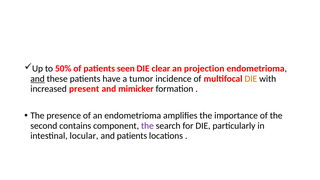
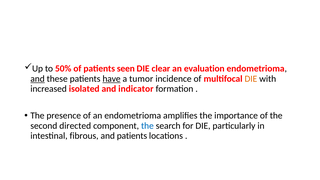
projection: projection -> evaluation (204, 69)
have underline: none -> present (112, 79)
present: present -> isolated (84, 89)
mimicker: mimicker -> indicator (136, 89)
contains: contains -> directed (75, 126)
the colour: purple -> blue (147, 126)
locular: locular -> fibrous (84, 136)
